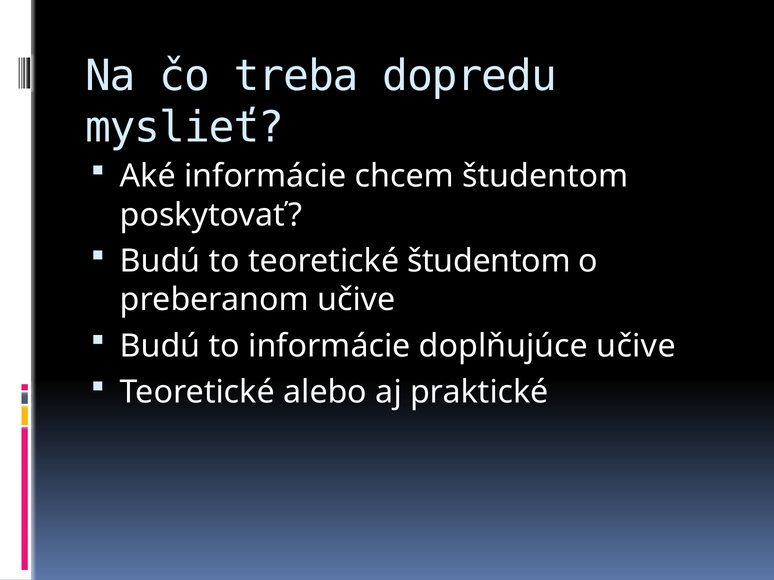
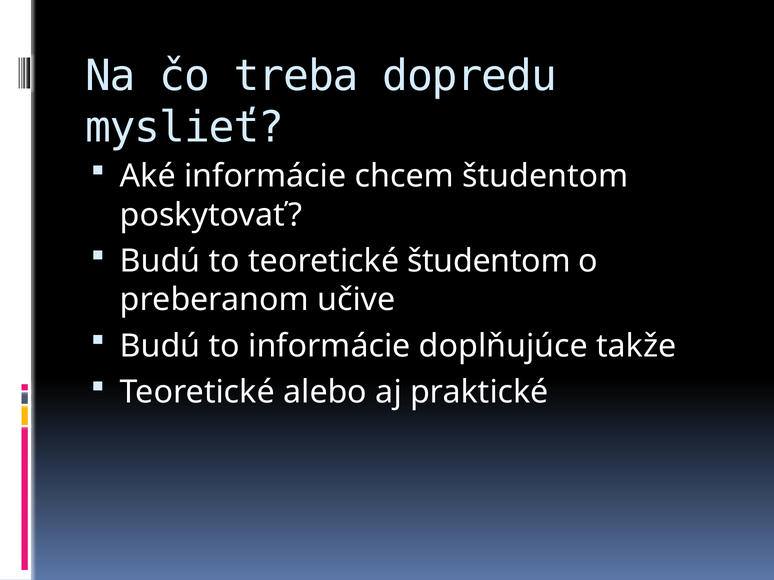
doplňujúce učive: učive -> takže (636, 346)
